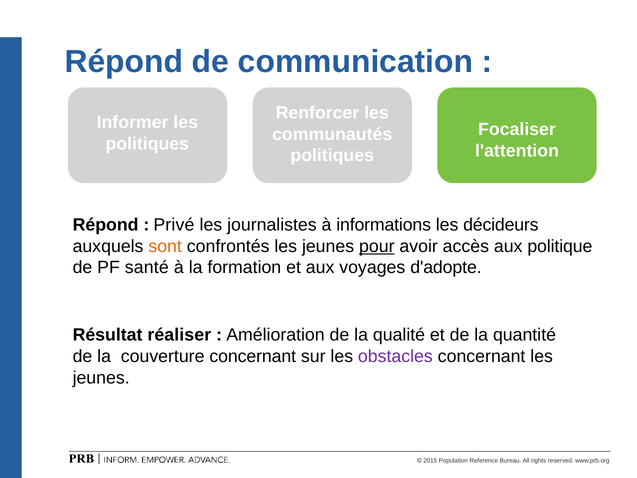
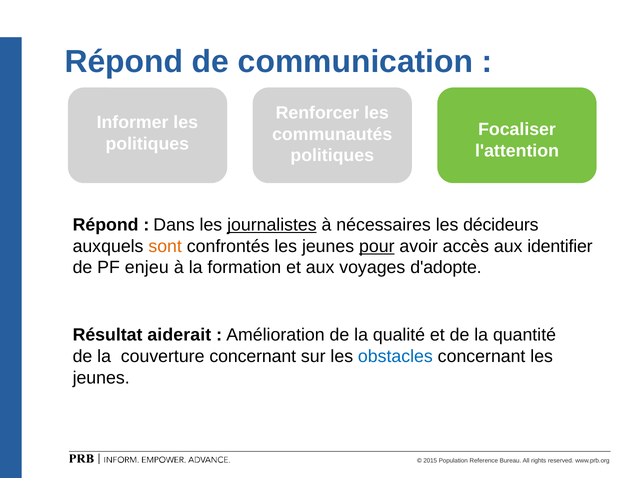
Privé: Privé -> Dans (174, 225)
journalistes underline: none -> present (272, 225)
informations: informations -> nécessaires (384, 225)
politique: politique -> identifier (560, 246)
santé: santé -> enjeu (147, 267)
réaliser: réaliser -> aiderait (179, 335)
obstacles colour: purple -> blue (395, 356)
